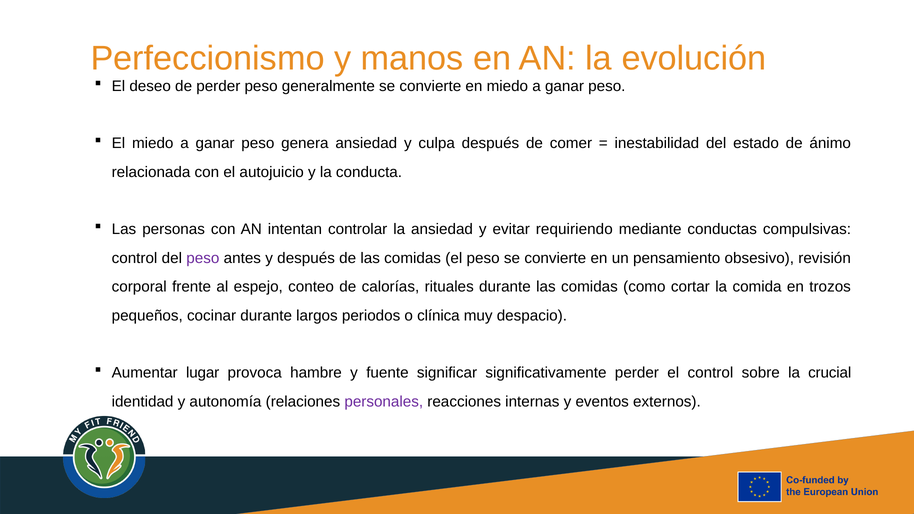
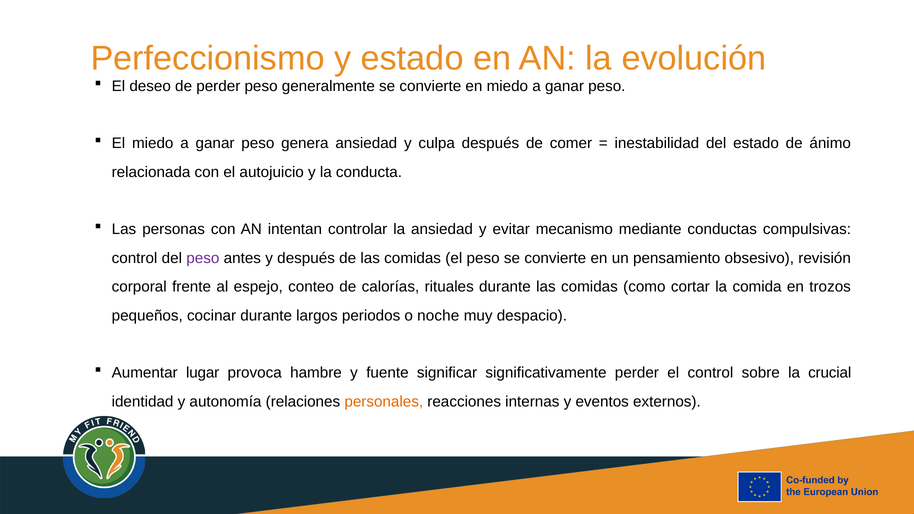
y manos: manos -> estado (412, 58)
requiriendo: requiriendo -> mecanismo (574, 229)
clínica: clínica -> noche (438, 316)
personales colour: purple -> orange (384, 402)
